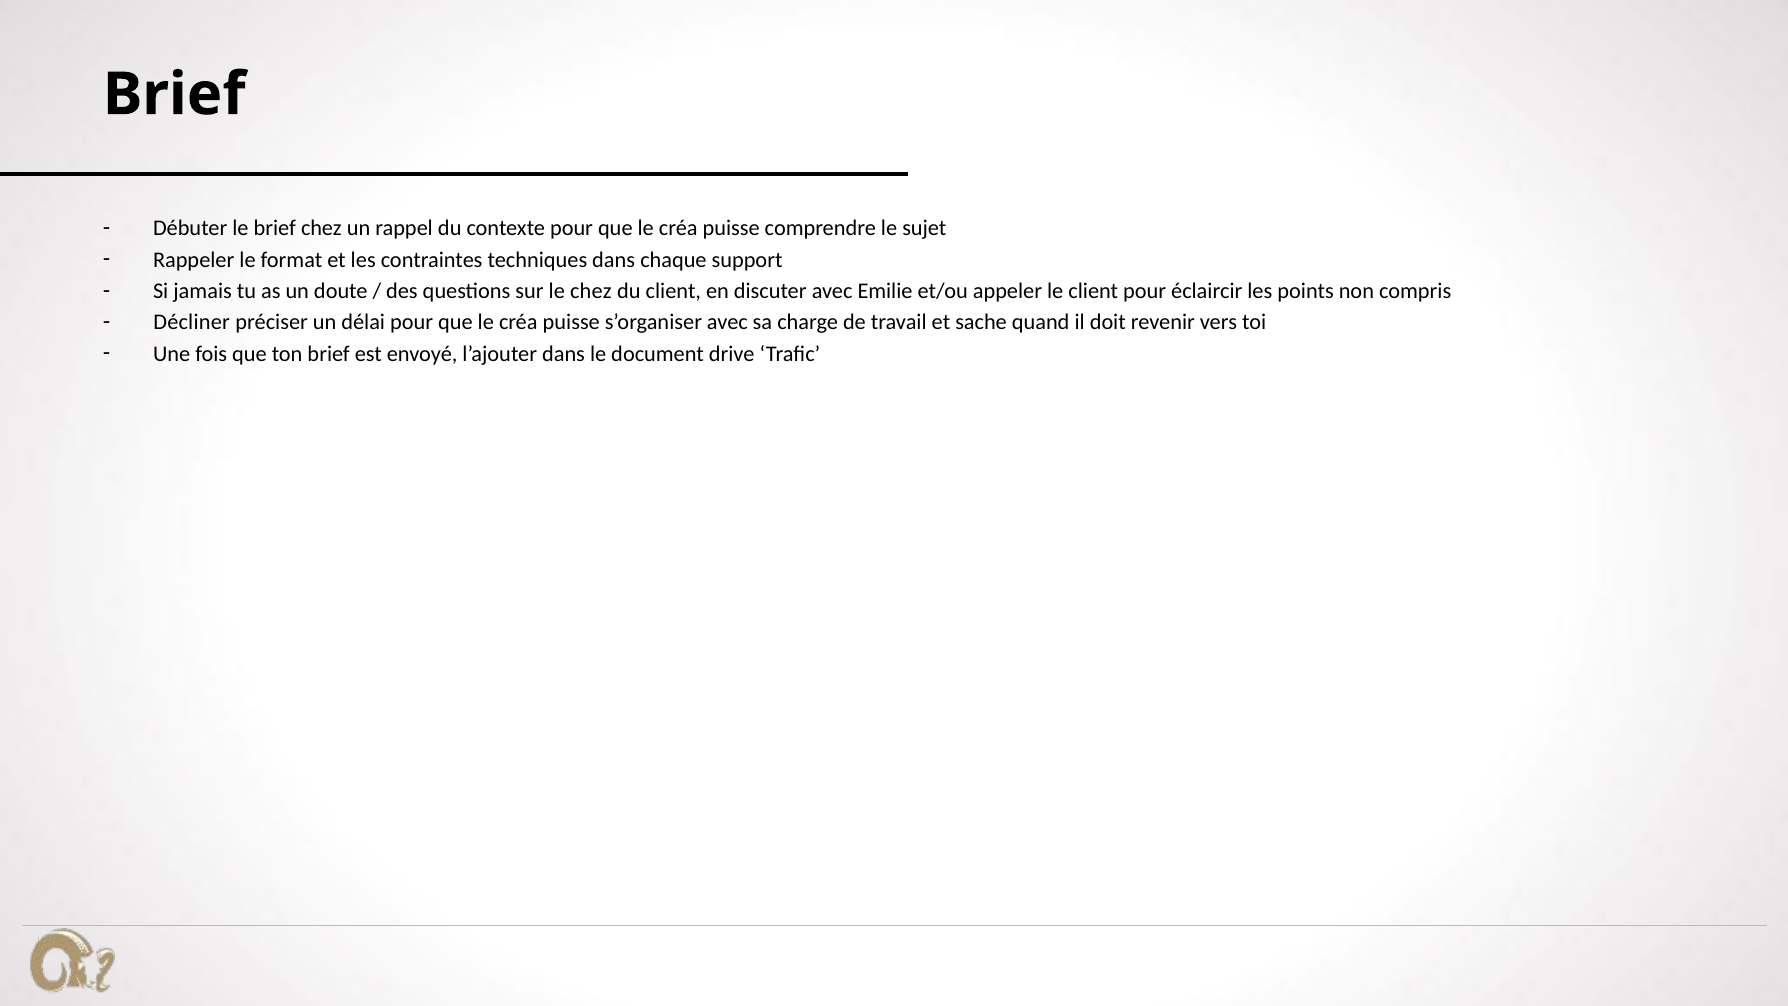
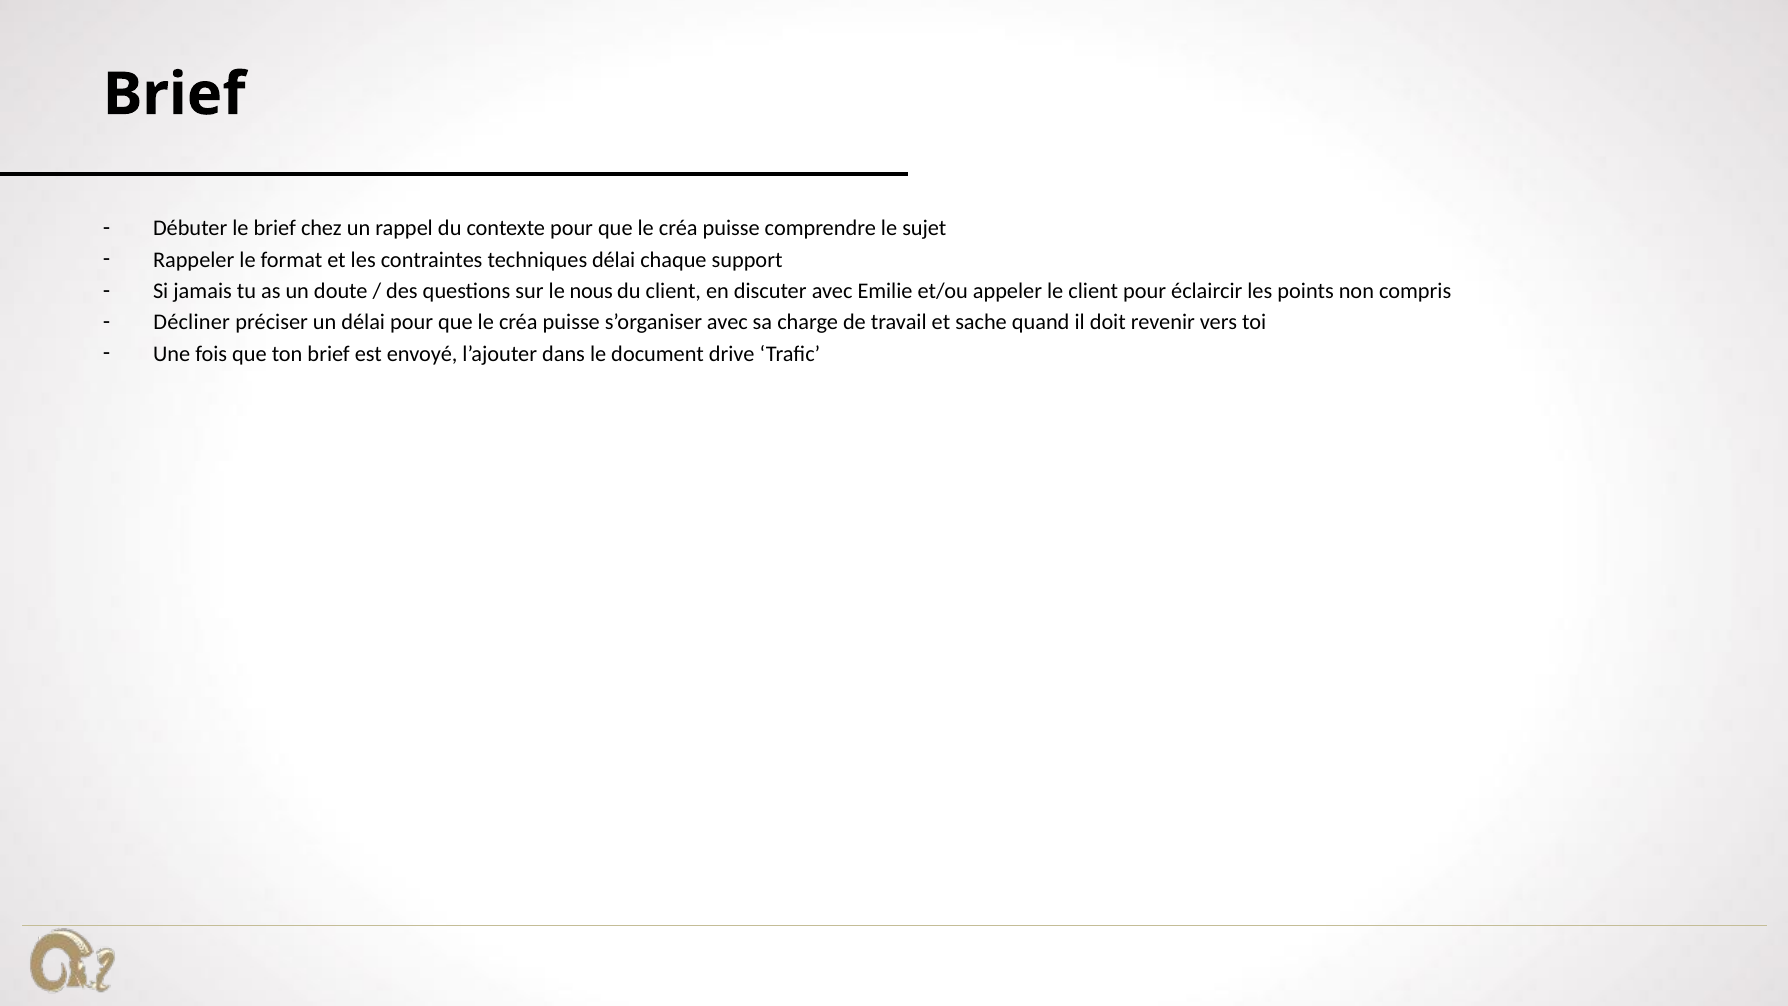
techniques dans: dans -> délai (614, 260)
le chez: chez -> nous (591, 291)
